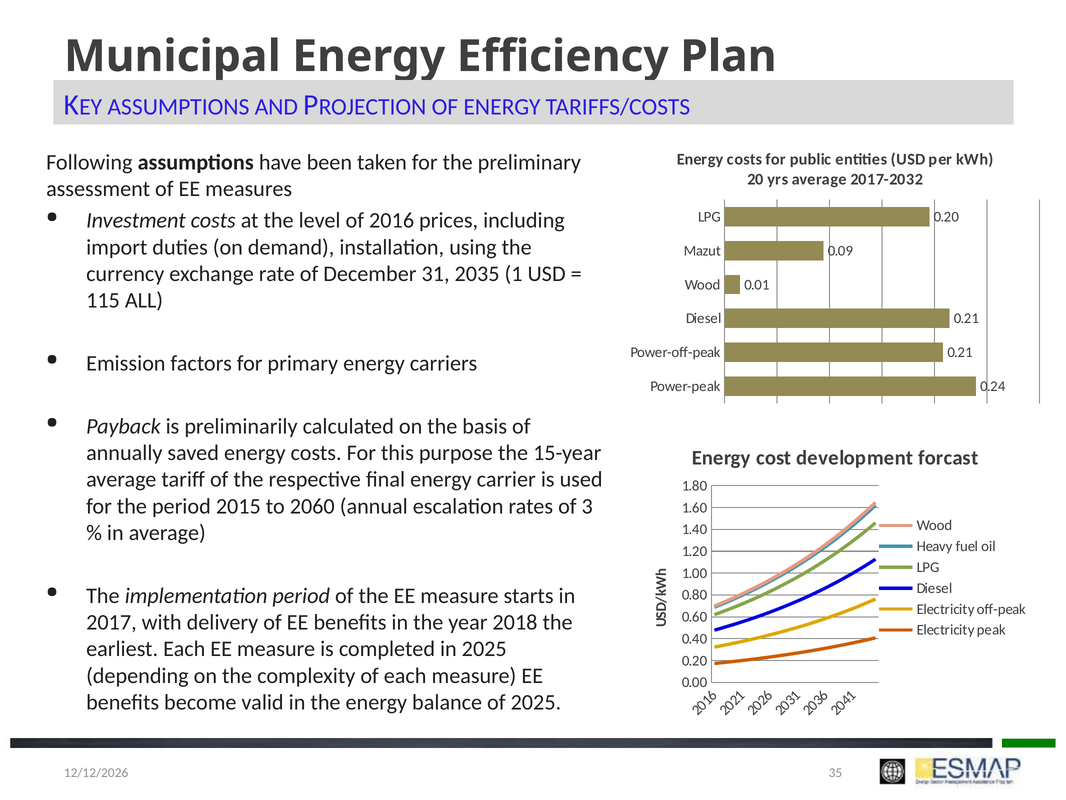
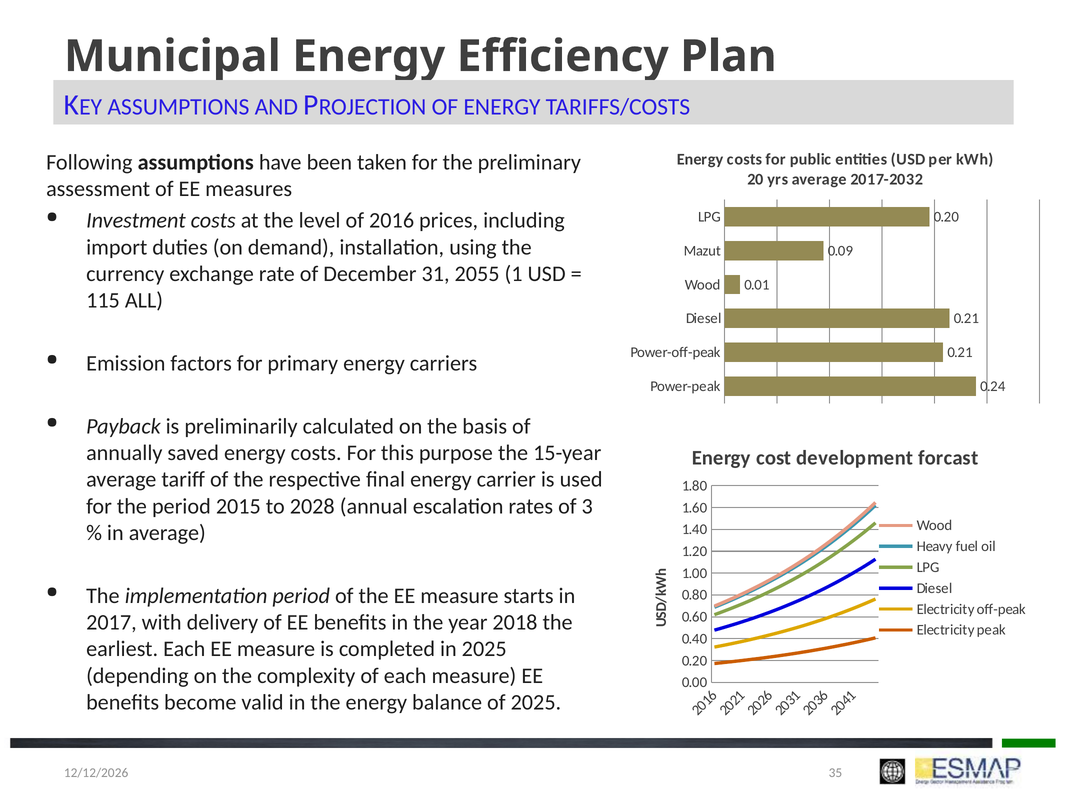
2035: 2035 -> 2055 (477, 274)
2060: 2060 -> 2028 (312, 506)
